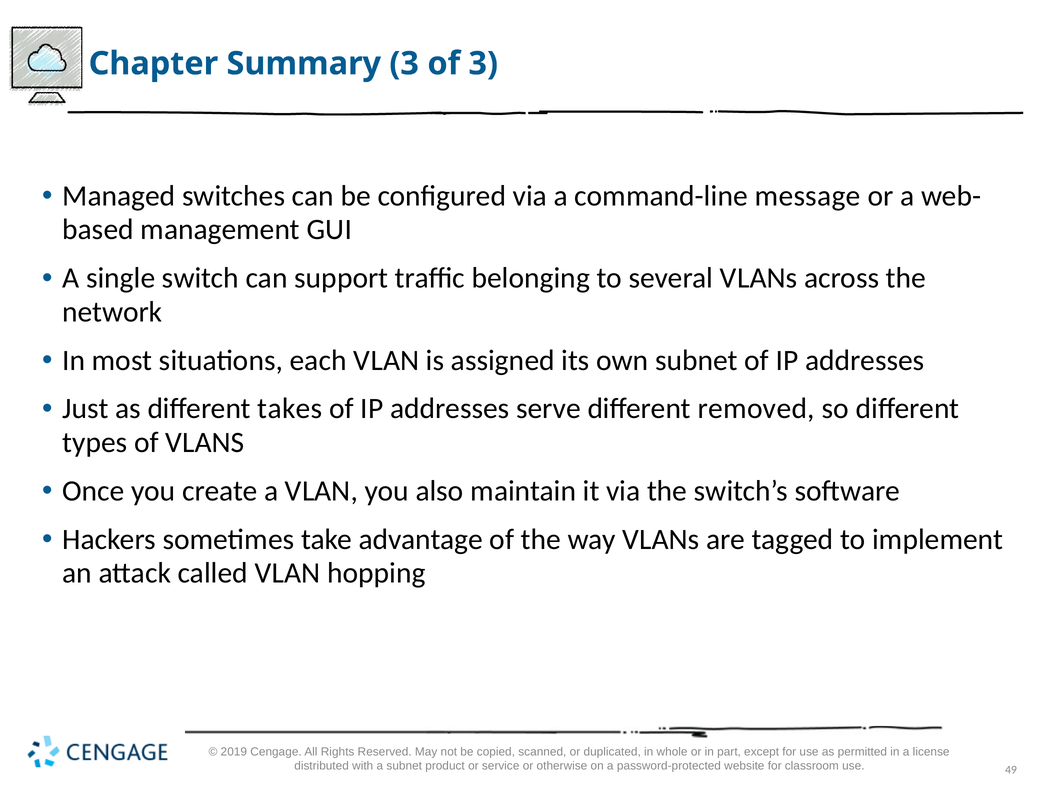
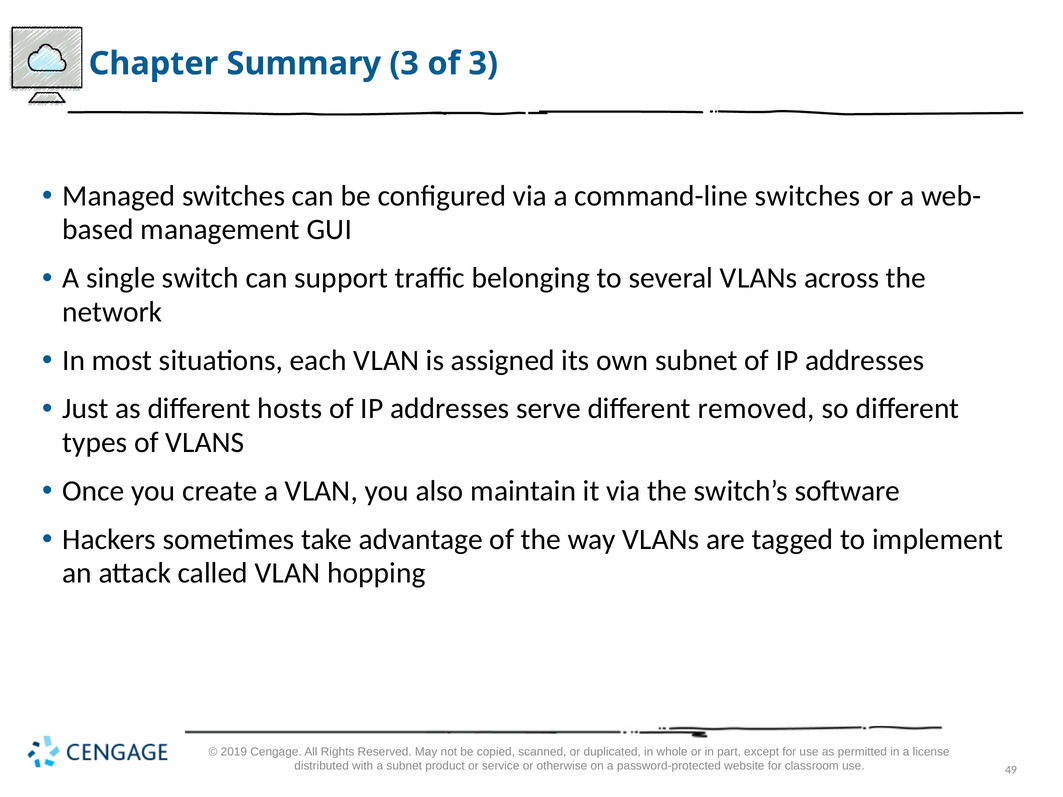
command-line message: message -> switches (808, 196)
takes: takes -> hosts (290, 409)
